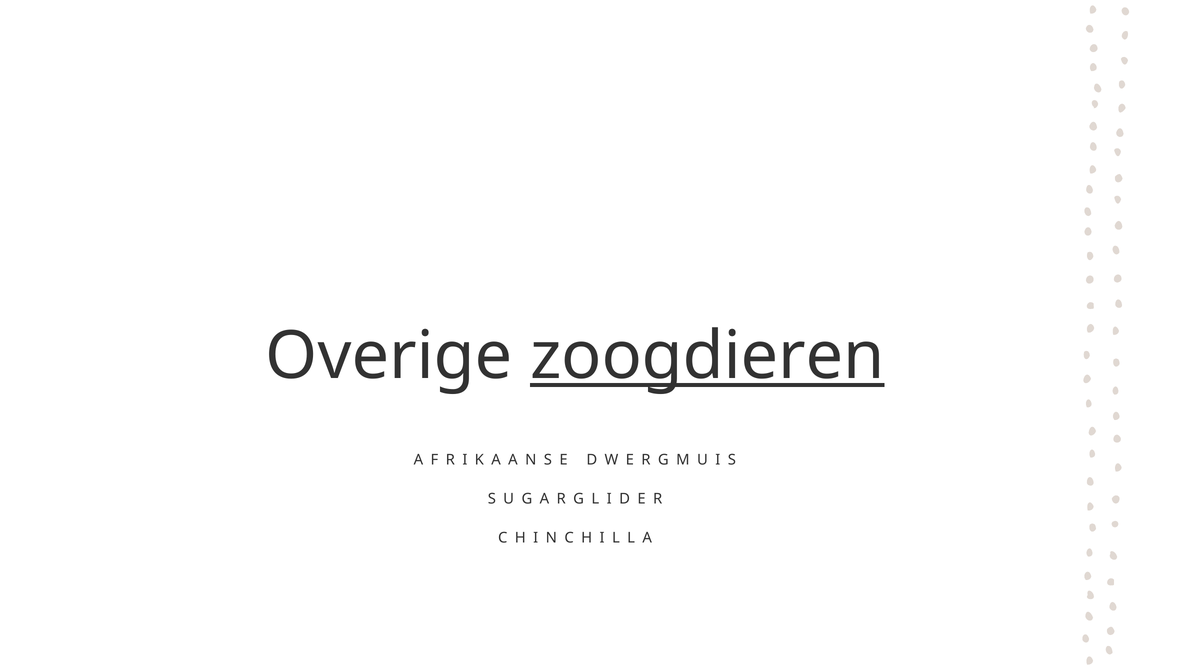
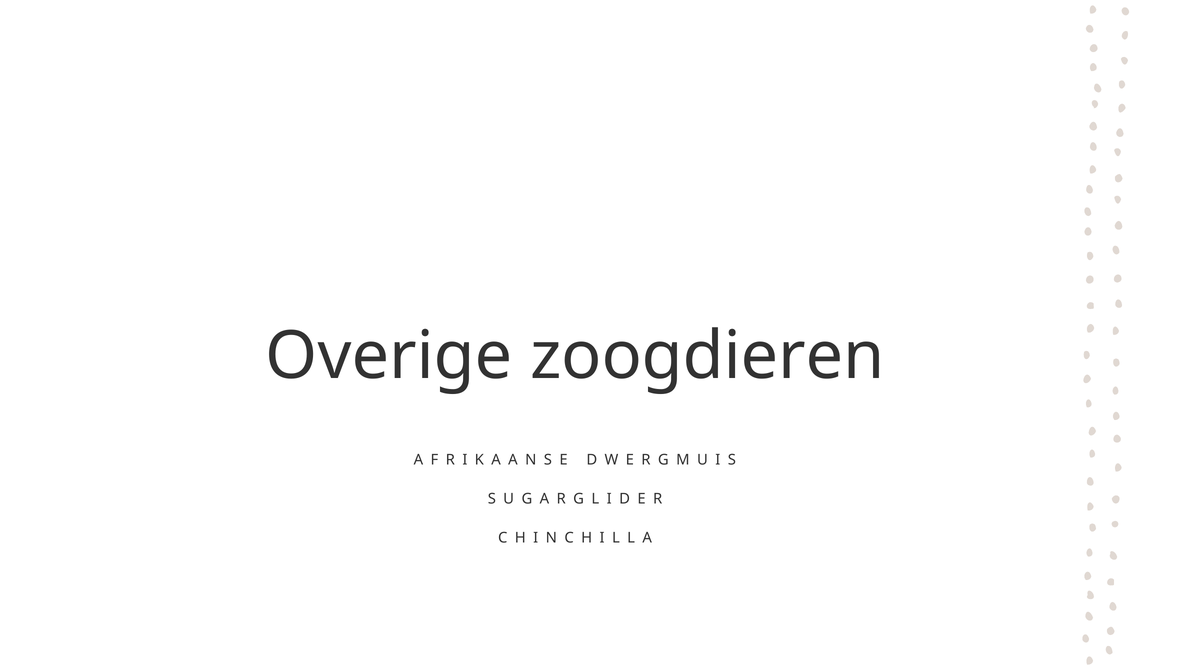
zoogdieren underline: present -> none (707, 357)
